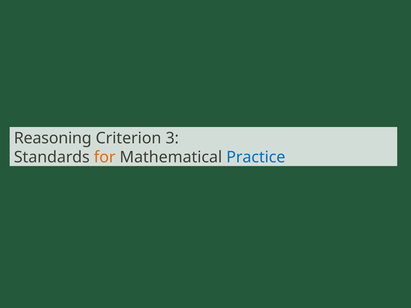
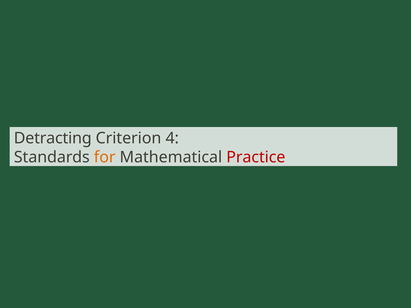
Reasoning: Reasoning -> Detracting (53, 138)
3: 3 -> 4 (172, 138)
Practice colour: blue -> red (256, 157)
